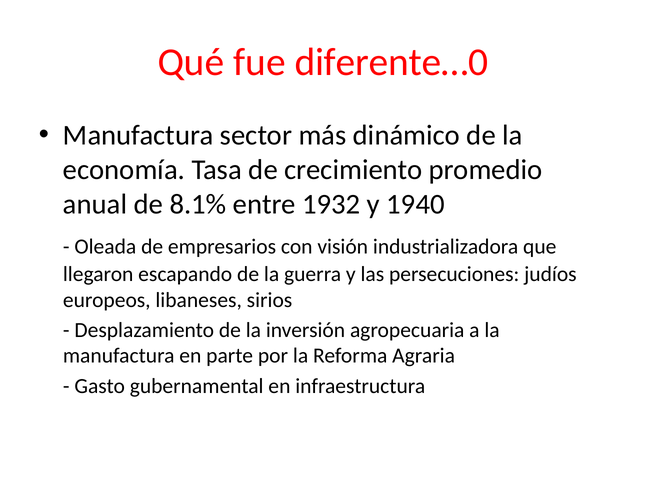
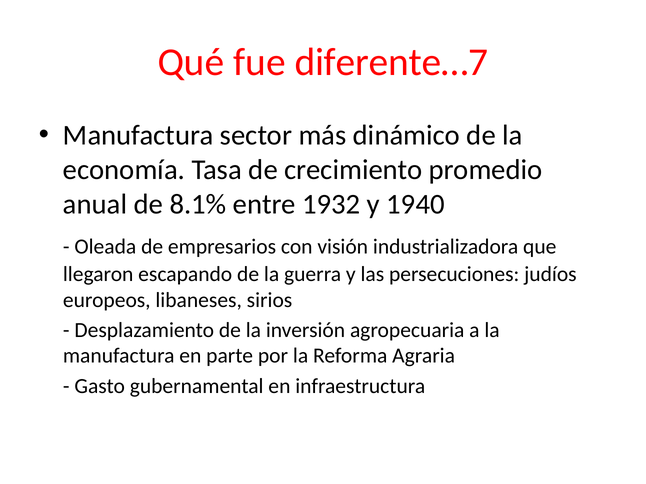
diferente…0: diferente…0 -> diferente…7 (391, 63)
